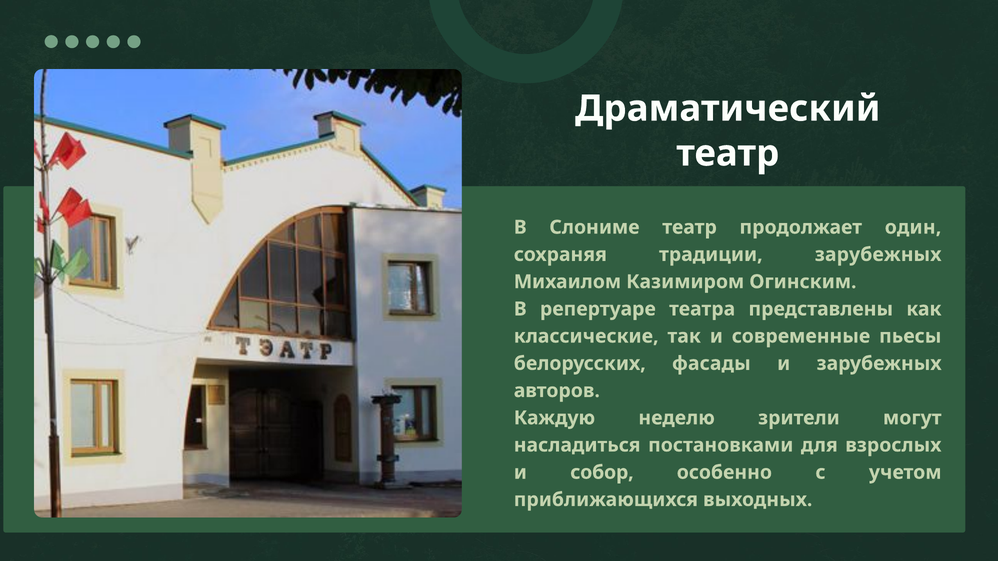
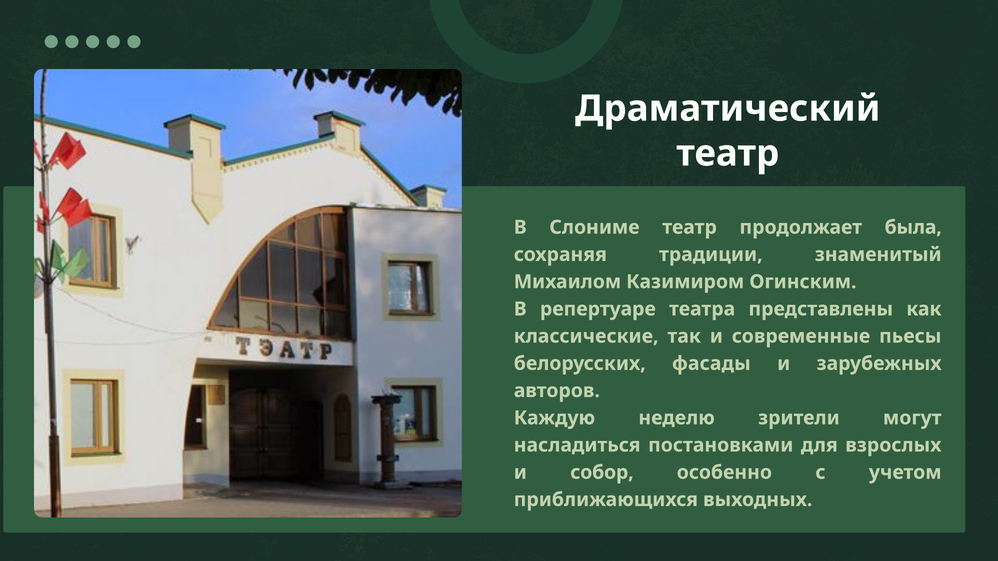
один: один -> была (913, 227)
традиции зарубежных: зарубежных -> знаменитый (878, 255)
